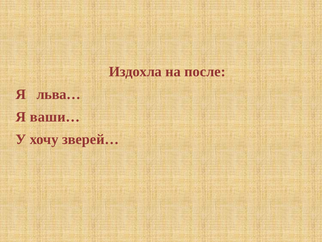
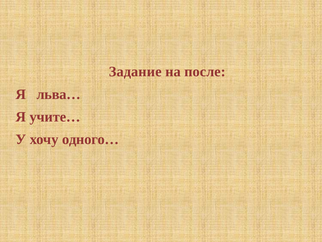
Издохла: Издохла -> Задание (135, 72)
ваши…: ваши… -> учите… (55, 117)
зверей…: зверей… -> одного… (91, 139)
